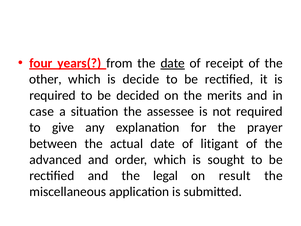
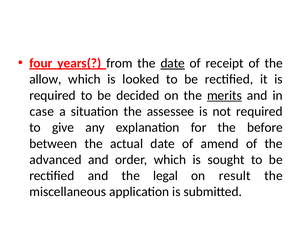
other: other -> allow (45, 79)
decide: decide -> looked (141, 79)
merits underline: none -> present (224, 95)
prayer: prayer -> before (265, 127)
litigant: litigant -> amend (220, 143)
